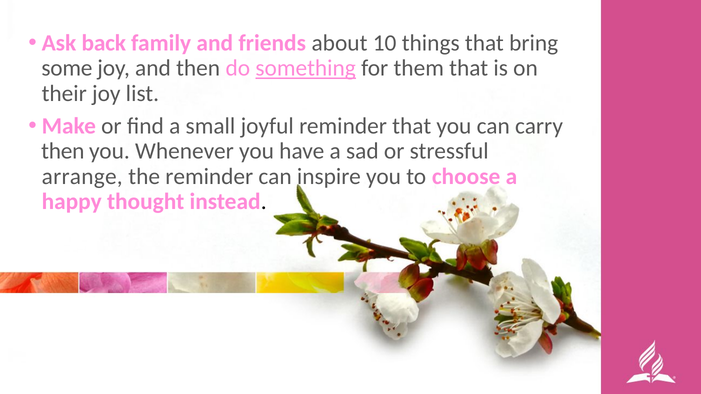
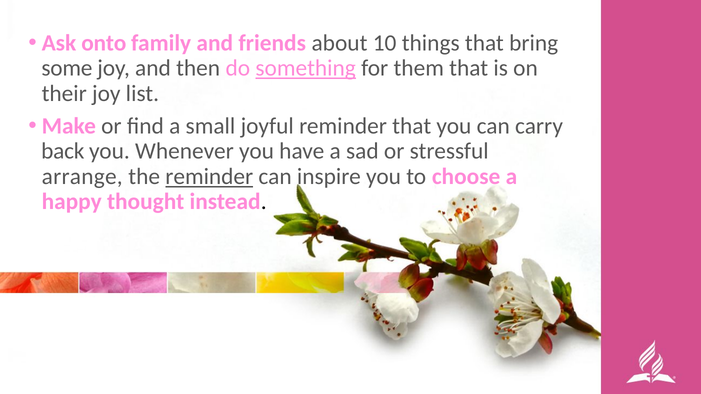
back: back -> onto (104, 43)
then: then -> back (63, 151)
reminder underline: none -> present (209, 177)
